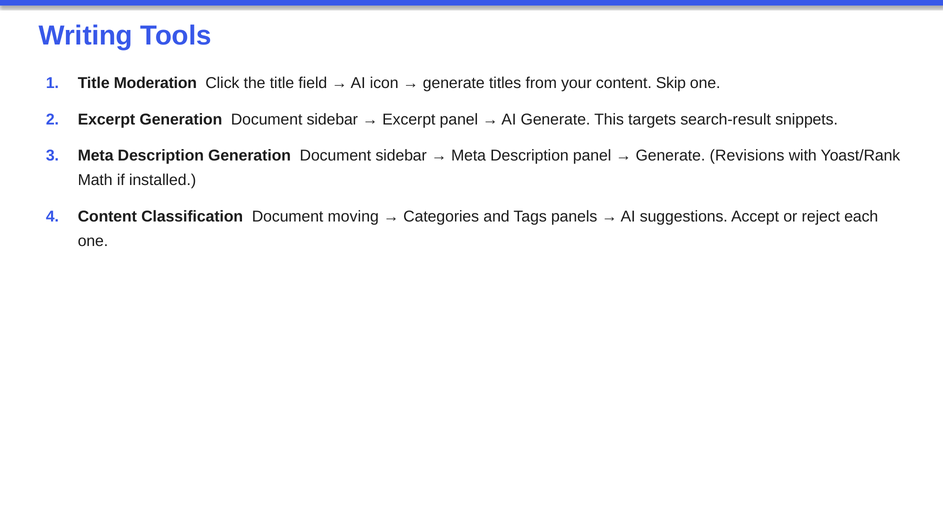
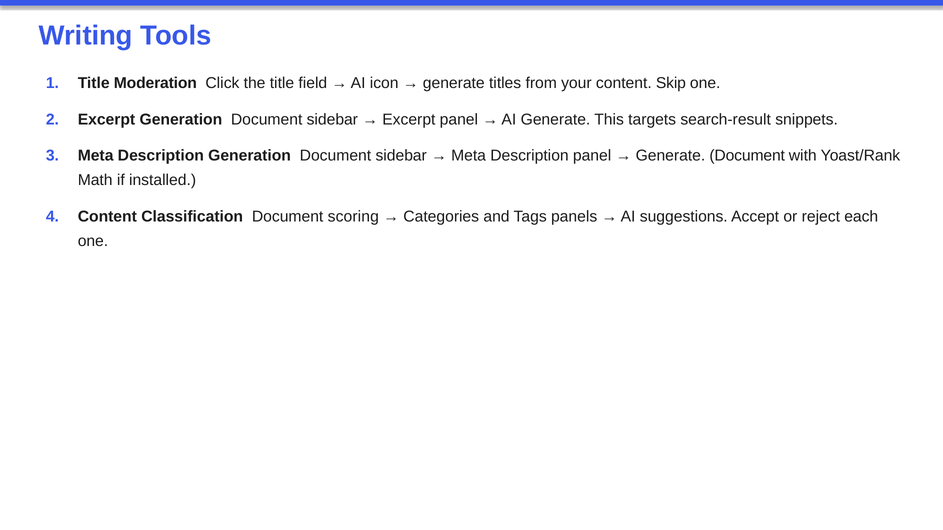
Generate Revisions: Revisions -> Document (747, 156)
moving: moving -> scoring (353, 217)
